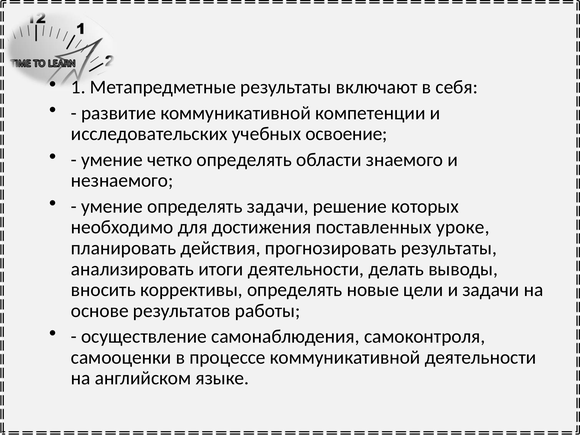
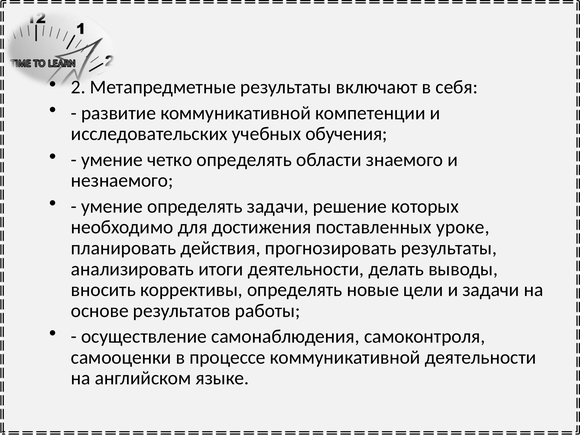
1: 1 -> 2 (78, 87)
освоение: освоение -> обучения (346, 134)
